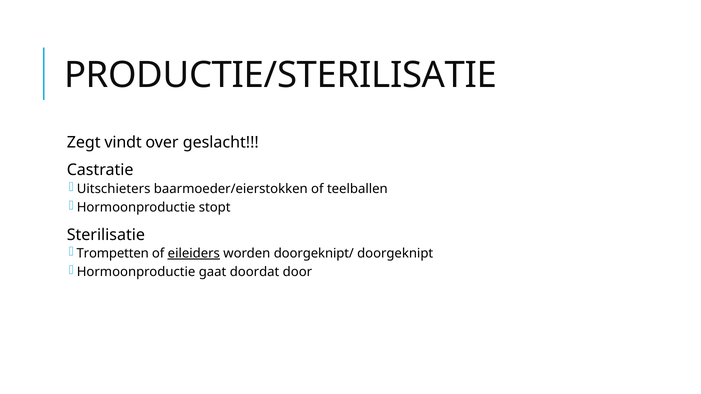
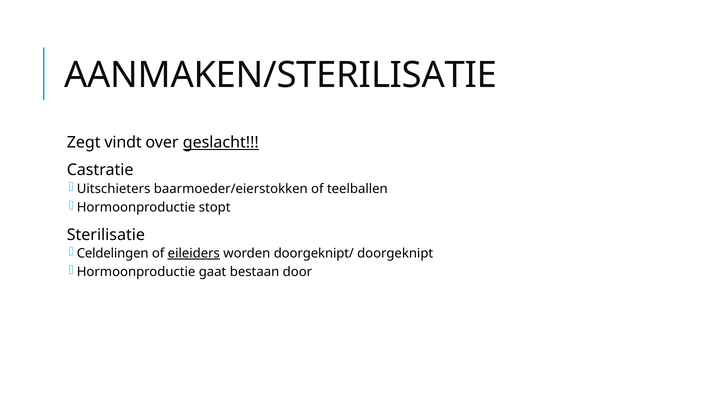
PRODUCTIE/STERILISATIE: PRODUCTIE/STERILISATIE -> AANMAKEN/STERILISATIE (281, 75)
geslacht underline: none -> present (221, 143)
Trompetten: Trompetten -> Celdelingen (113, 254)
doordat: doordat -> bestaan (255, 272)
